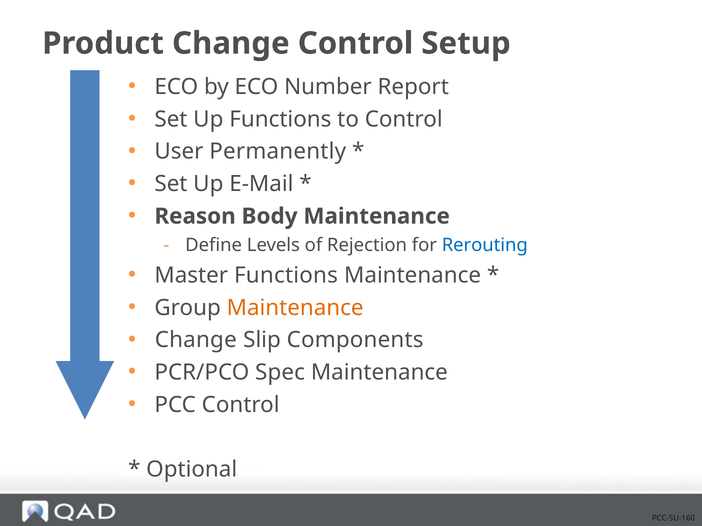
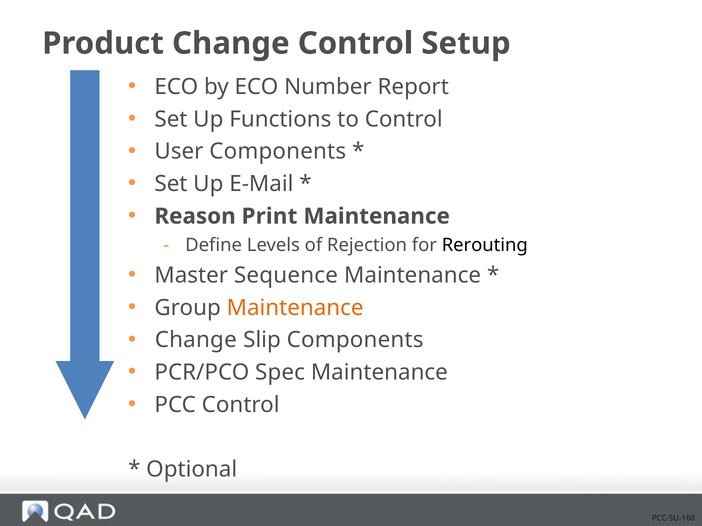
User Permanently: Permanently -> Components (278, 152)
Body: Body -> Print (269, 216)
Rerouting colour: blue -> black (485, 245)
Master Functions: Functions -> Sequence (286, 276)
